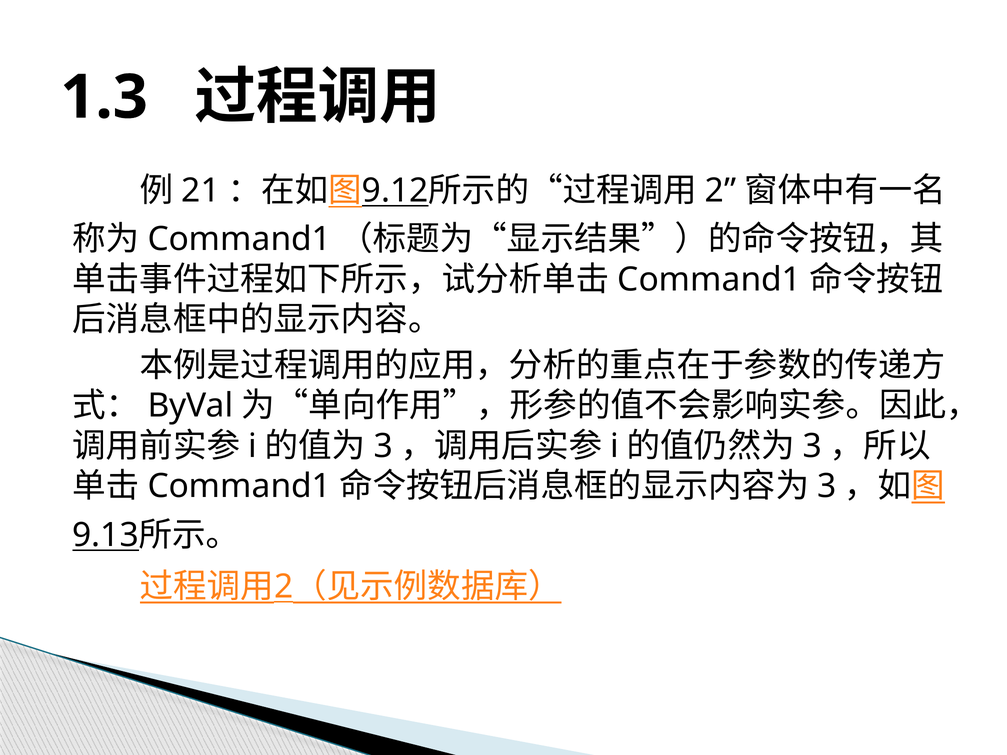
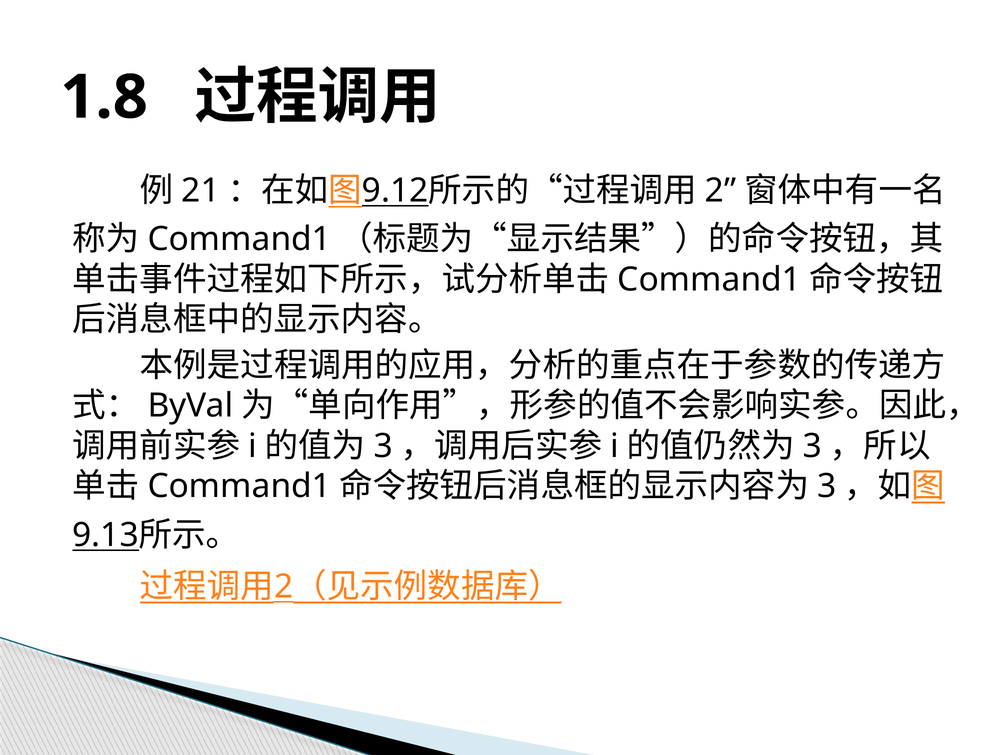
1.3: 1.3 -> 1.8 (104, 97)
